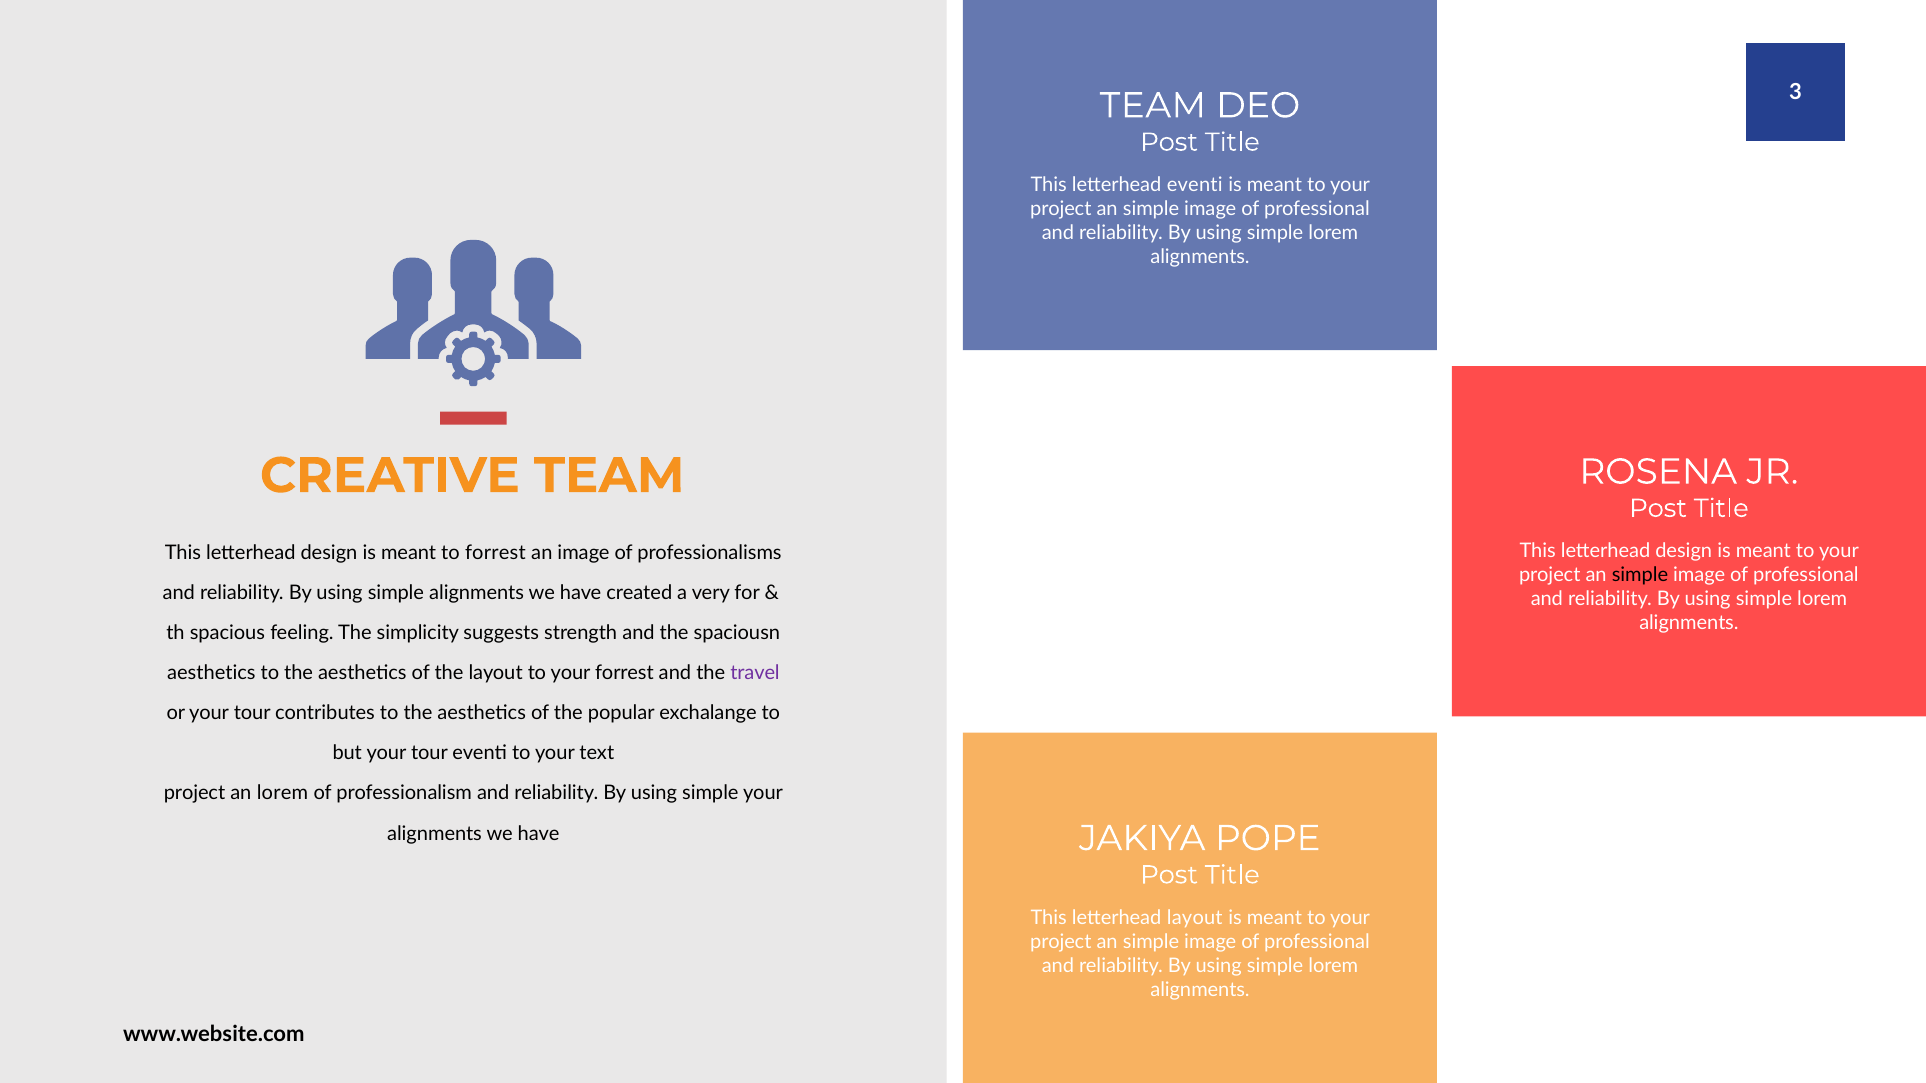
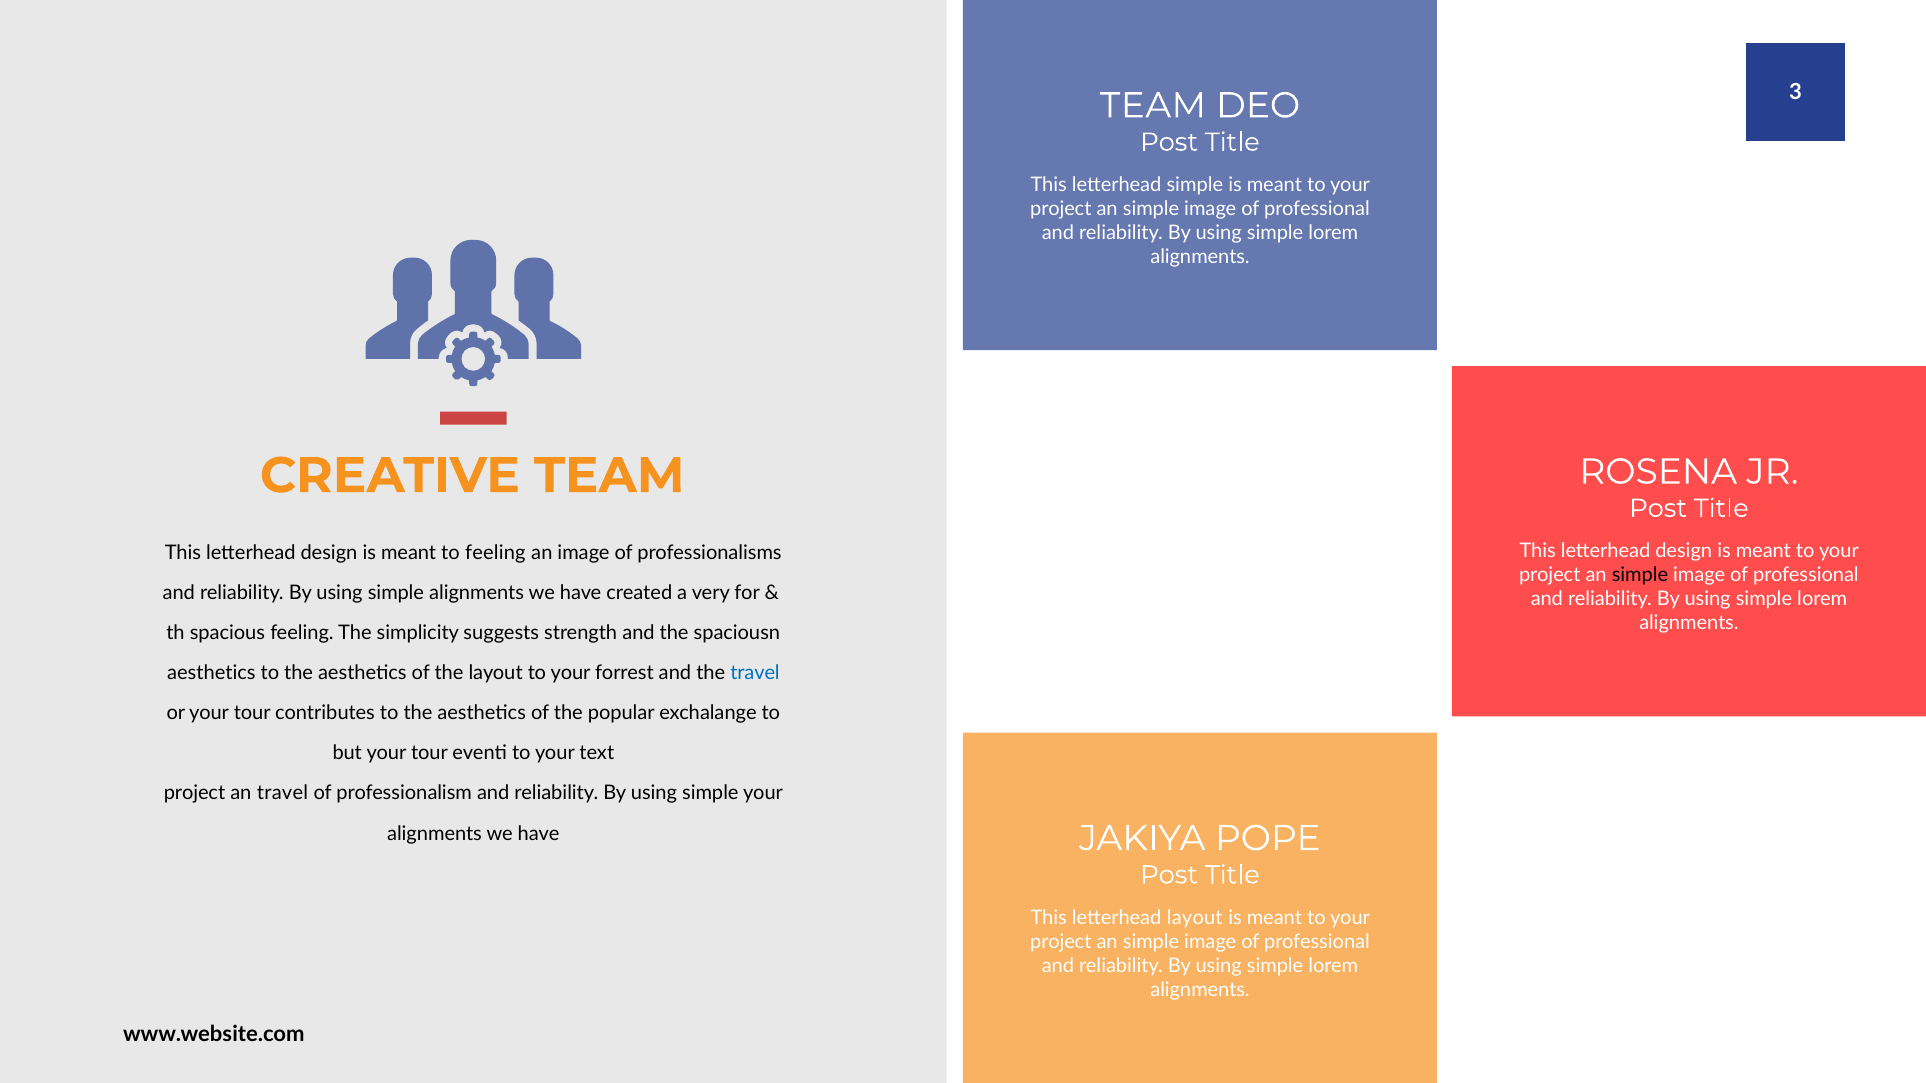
letterhead eventi: eventi -> simple (1195, 185)
to forrest: forrest -> feeling (495, 553)
travel colour: purple -> blue (755, 673)
an lorem: lorem -> travel (282, 794)
